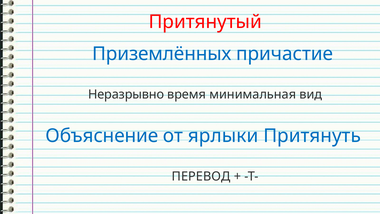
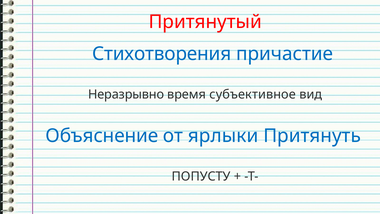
Приземлённых: Приземлённых -> Стихотворения (162, 54)
минимальная: минимальная -> субъективное (253, 94)
ПЕРЕВОД: ПЕРЕВОД -> ПОПУСТУ (201, 176)
